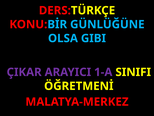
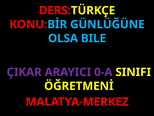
GIBI: GIBI -> BILE (93, 38)
1-A: 1-A -> 0-A (103, 72)
